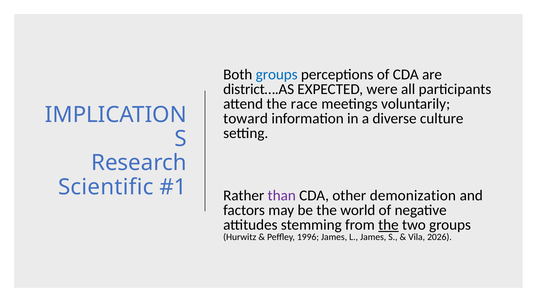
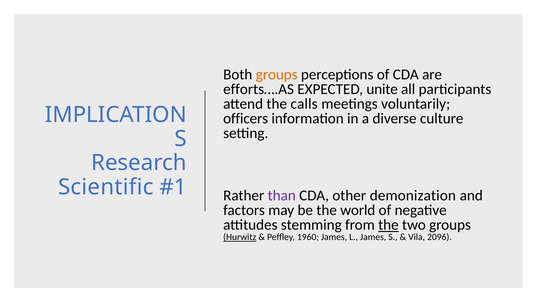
groups colour: blue -> orange (277, 74)
district….AS: district….AS -> efforts….AS (259, 89)
were: were -> unite (382, 89)
race: race -> calls (304, 104)
toward: toward -> officers (246, 118)
Hurwitz underline: none -> present (240, 237)
1996: 1996 -> 1960 (308, 237)
2026: 2026 -> 2096 (439, 237)
